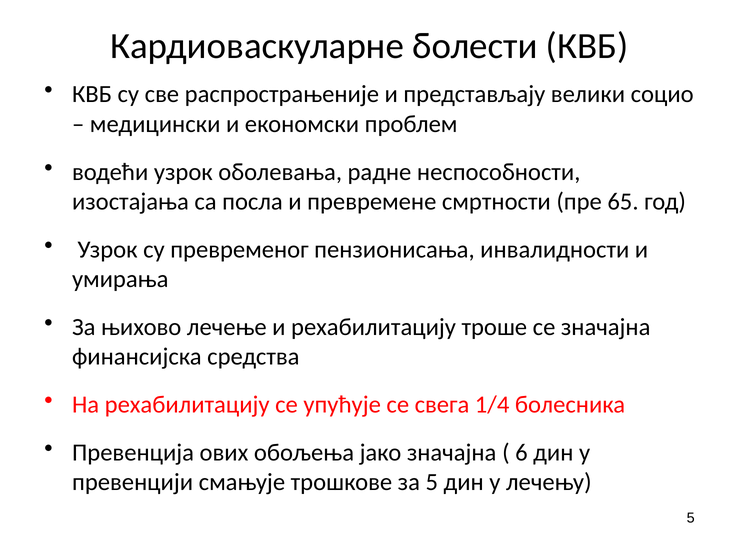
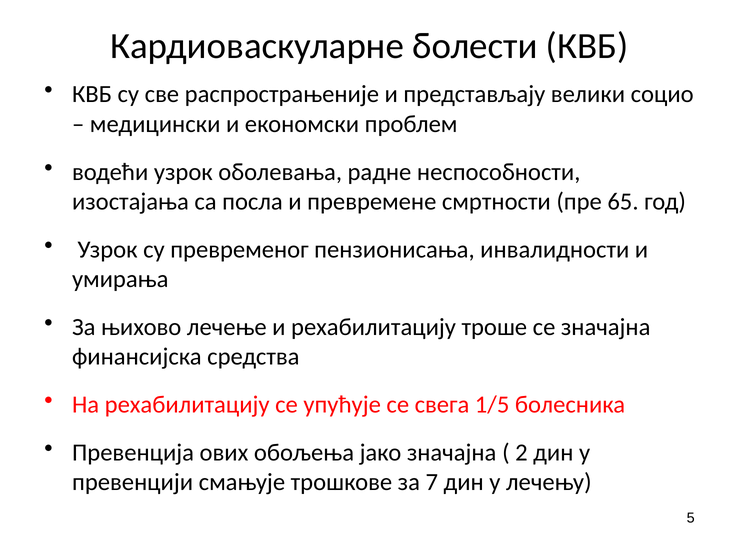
1/4: 1/4 -> 1/5 (492, 405)
6: 6 -> 2 (521, 453)
за 5: 5 -> 7 (432, 482)
